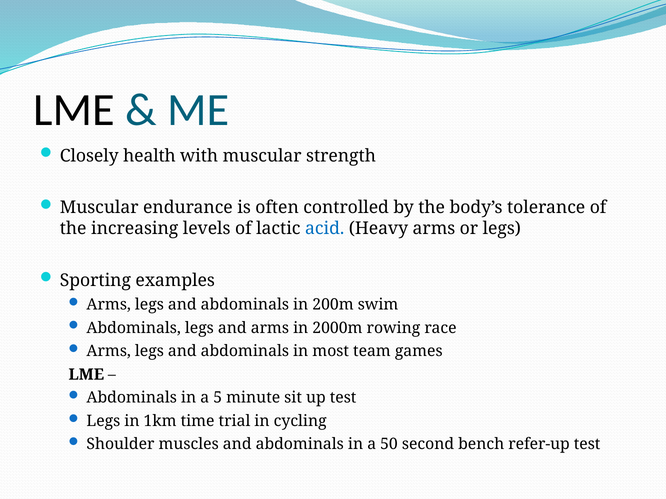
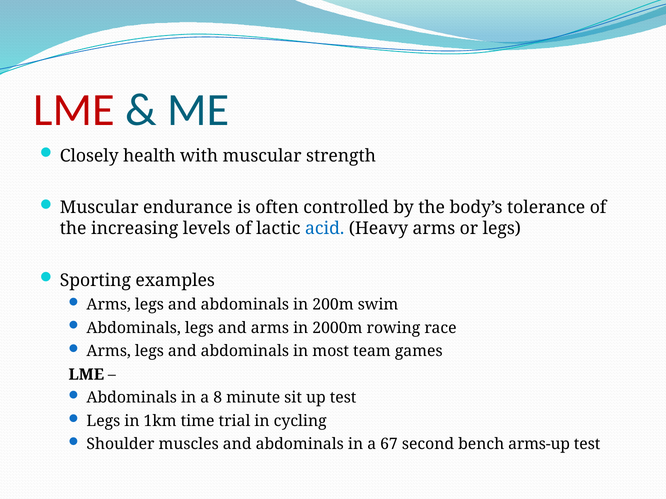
LME colour: black -> red (74, 110)
5: 5 -> 8 (218, 398)
50: 50 -> 67 (389, 445)
refer-up: refer-up -> arms-up (539, 445)
